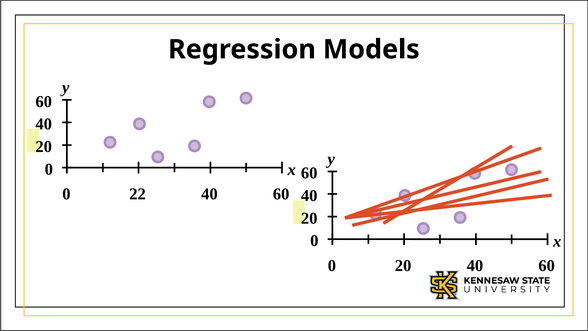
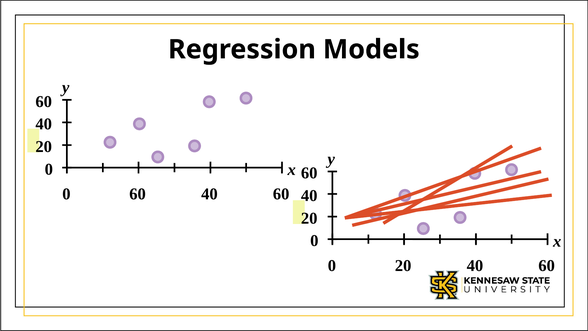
0 22: 22 -> 60 (138, 194)
